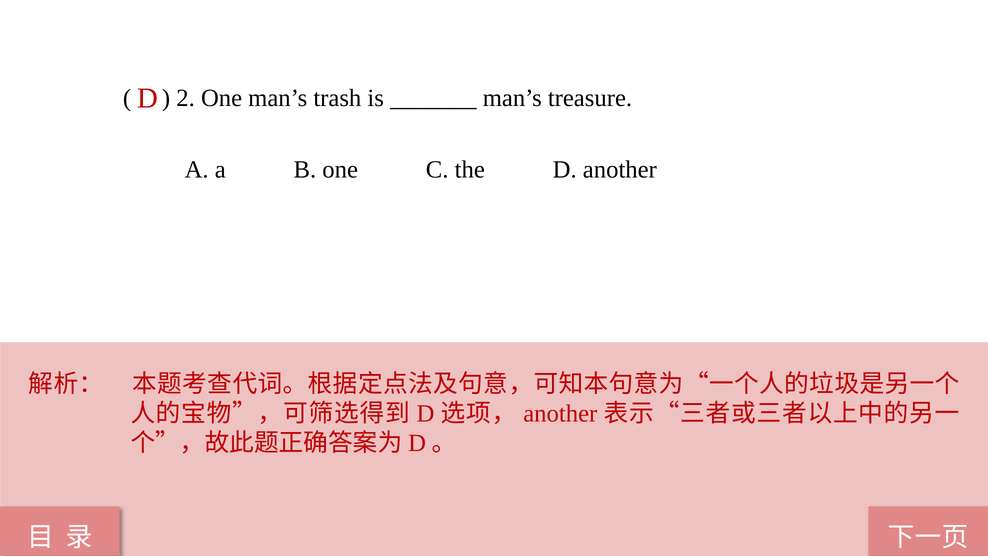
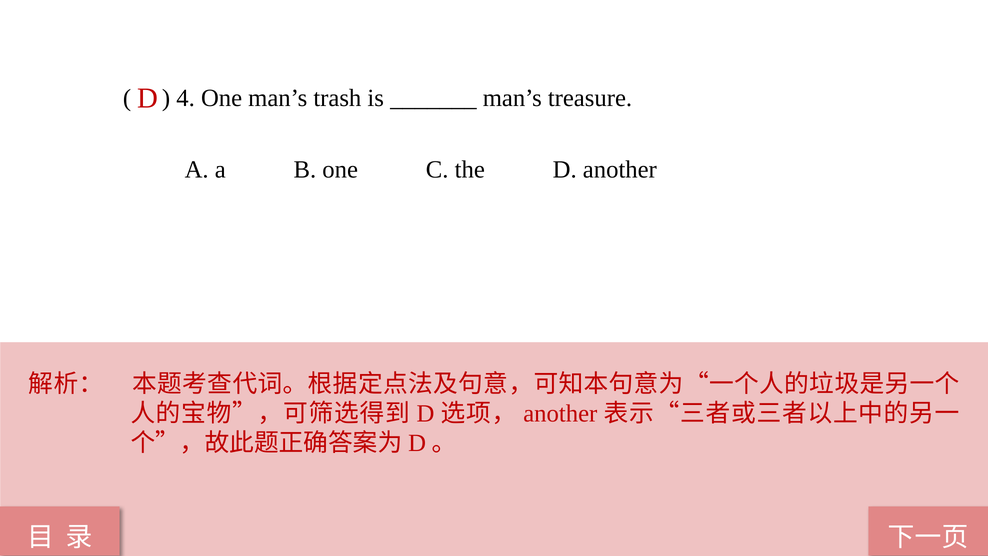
2: 2 -> 4 (186, 98)
